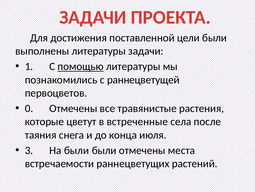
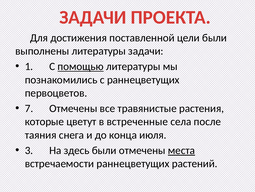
с раннецветущей: раннецветущей -> раннецветущих (143, 79)
0: 0 -> 7 (29, 108)
На были: были -> здесь (77, 150)
места underline: none -> present (181, 150)
